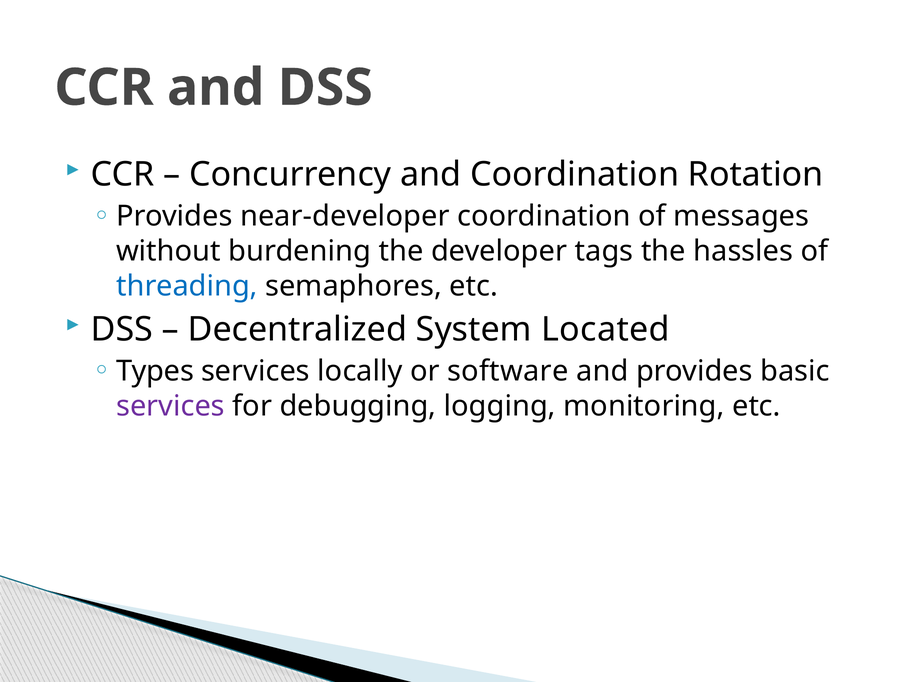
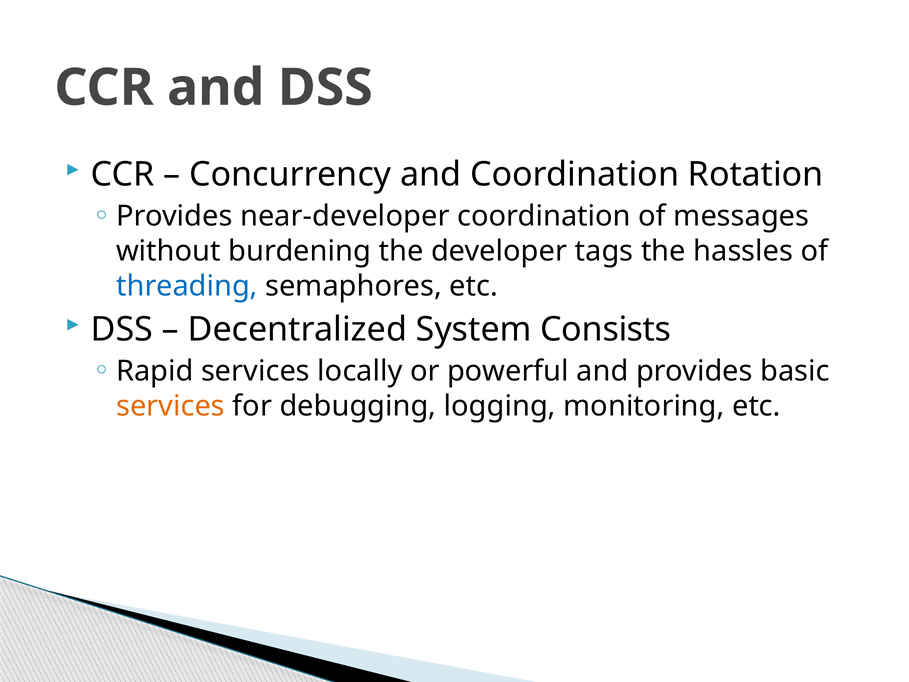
Located: Located -> Consists (606, 329)
Types: Types -> Rapid (155, 371)
software: software -> powerful (508, 371)
services colour: purple -> orange (171, 406)
